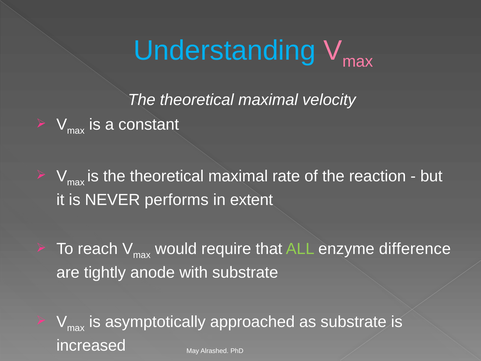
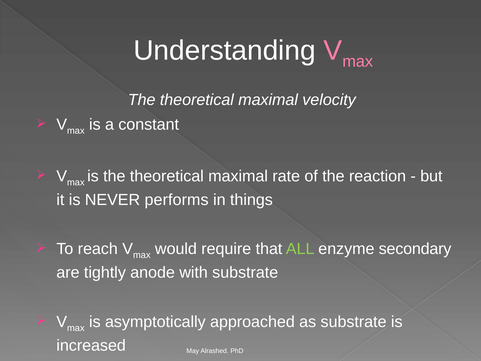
Understanding colour: light blue -> white (225, 51)
extent: extent -> things (251, 200)
difference: difference -> secondary (415, 249)
